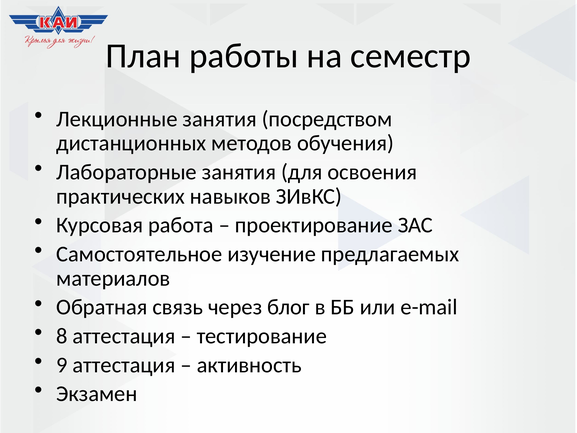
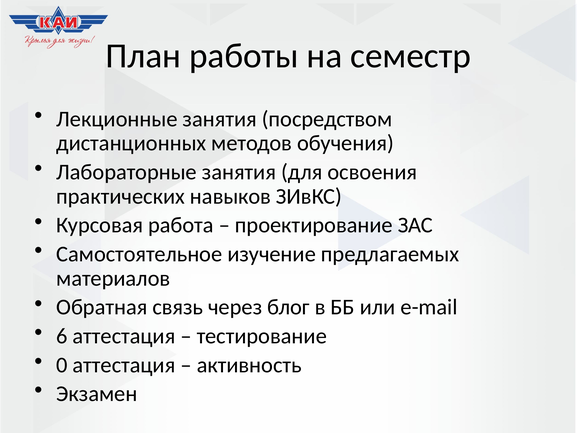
8: 8 -> 6 (62, 336)
9: 9 -> 0 (62, 365)
